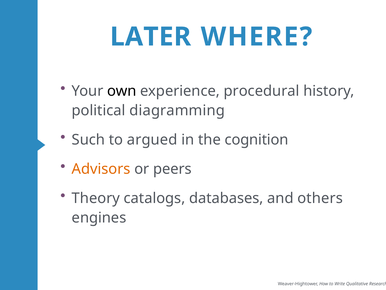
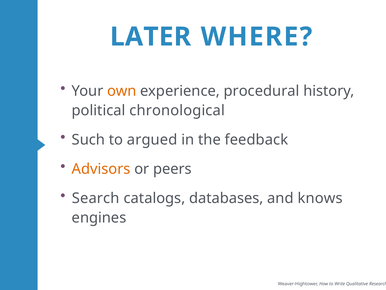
own colour: black -> orange (122, 91)
diagramming: diagramming -> chronological (177, 110)
cognition: cognition -> feedback (256, 139)
Theory: Theory -> Search (96, 198)
others: others -> knows (320, 198)
